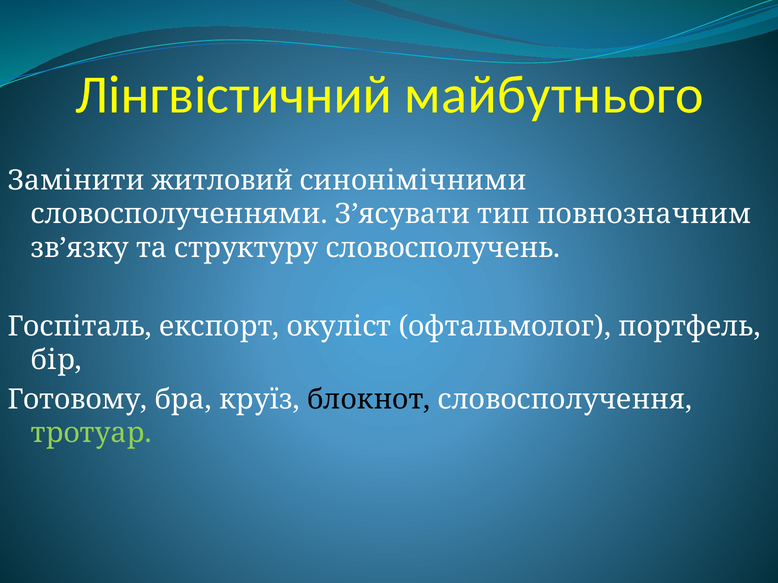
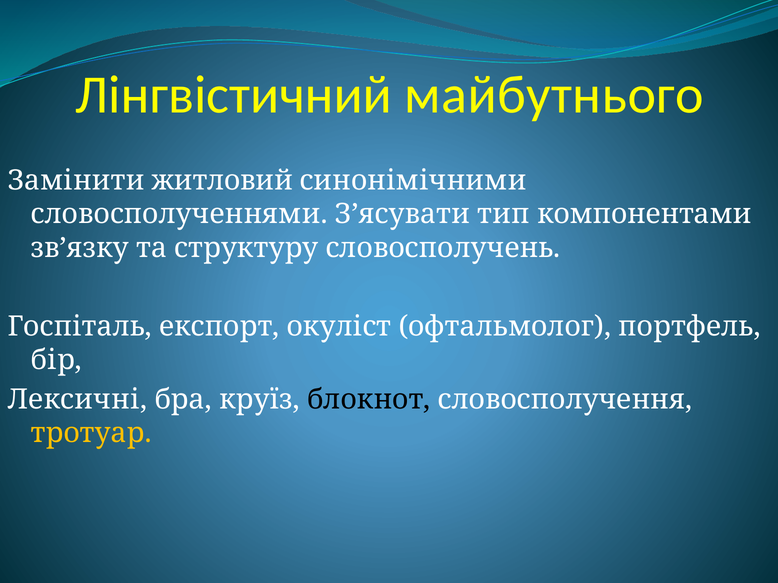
повнозначним: повнозначним -> компонентами (644, 214)
Готовому: Готовому -> Лексичні (77, 400)
тротуар colour: light green -> yellow (91, 433)
